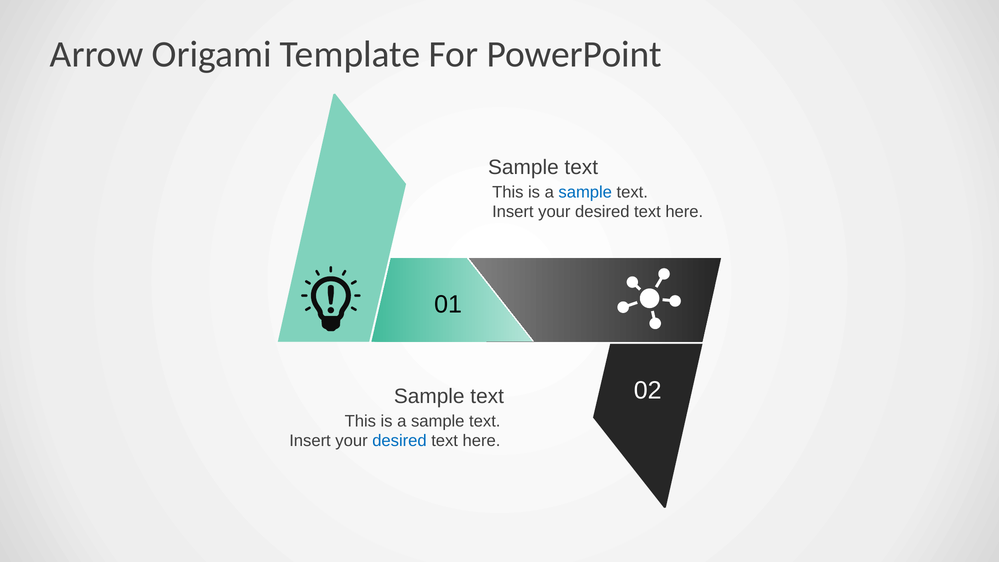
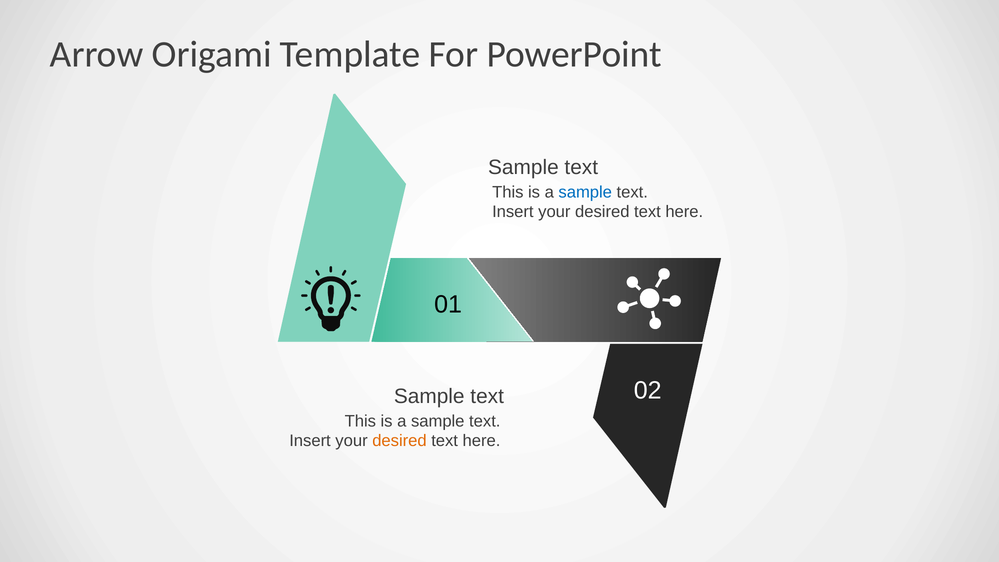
desired colour: blue -> orange (399, 441)
